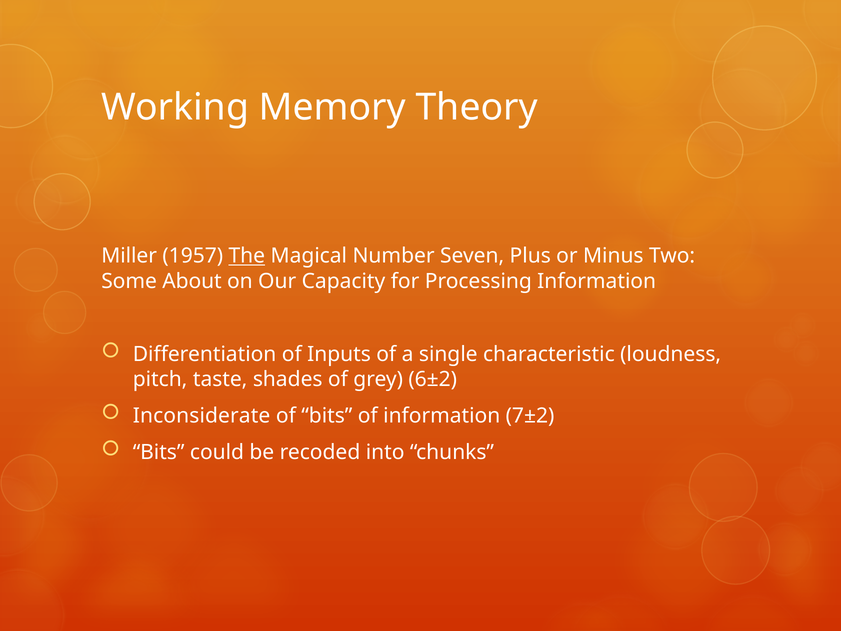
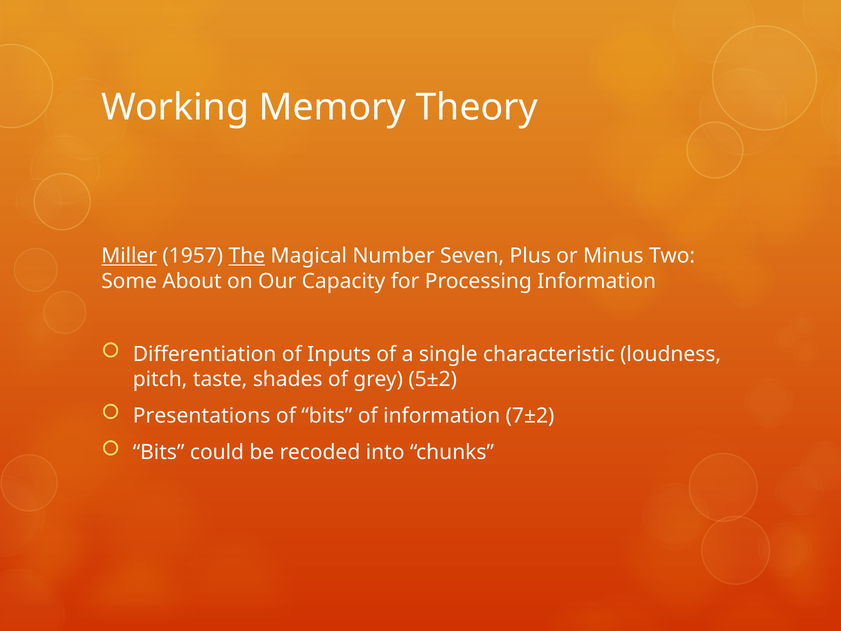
Miller underline: none -> present (129, 256)
6±2: 6±2 -> 5±2 (433, 379)
Inconsiderate: Inconsiderate -> Presentations (202, 416)
